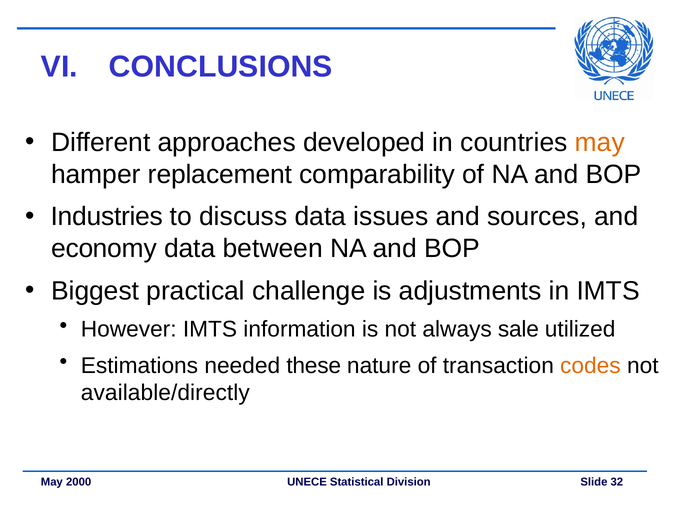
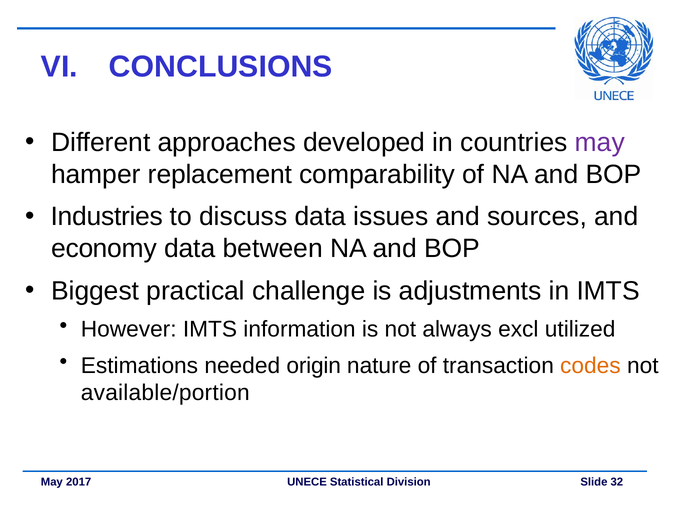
may colour: orange -> purple (600, 142)
sale: sale -> excl (518, 329)
these: these -> origin (314, 366)
available/directly: available/directly -> available/portion (165, 393)
2000: 2000 -> 2017 (79, 482)
